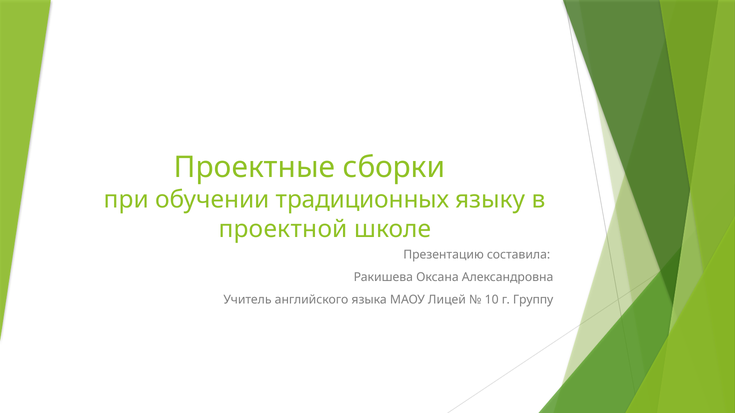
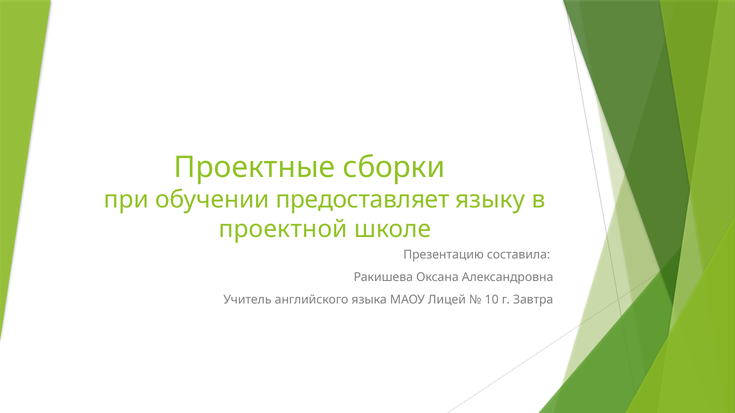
традиционных: традиционных -> предоставляет (363, 200)
Группу: Группу -> Завтра (533, 300)
